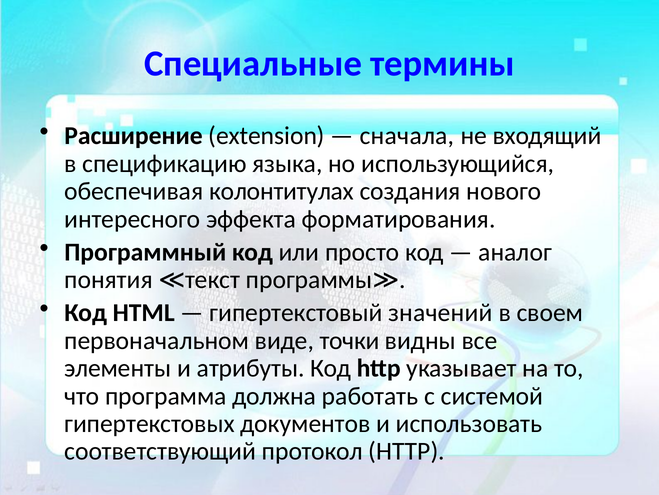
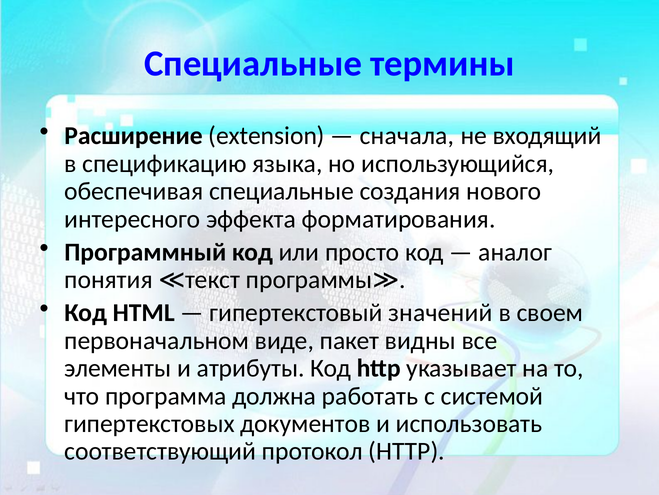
обеспечивая колонтитулах: колонтитулах -> специальные (281, 191)
точки: точки -> пакет (350, 340)
